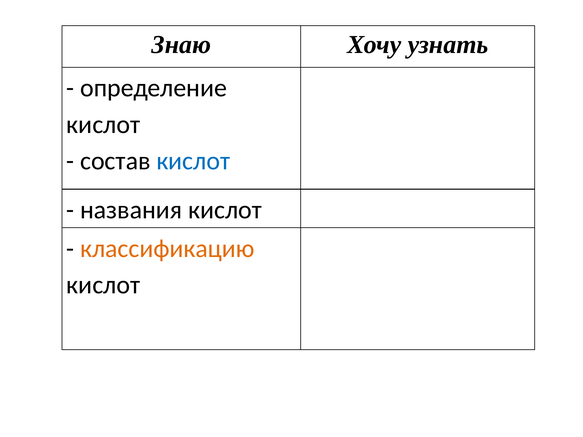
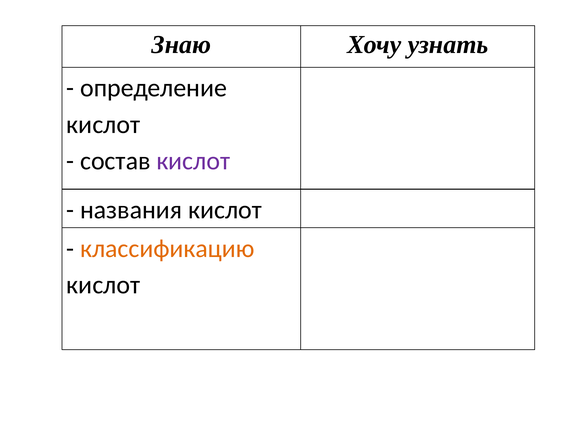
кислот colour: blue -> purple (193, 161)
